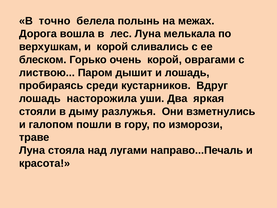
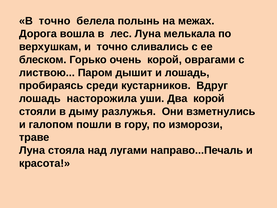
и корой: корой -> точно (112, 47)
Два яркая: яркая -> корой (209, 98)
